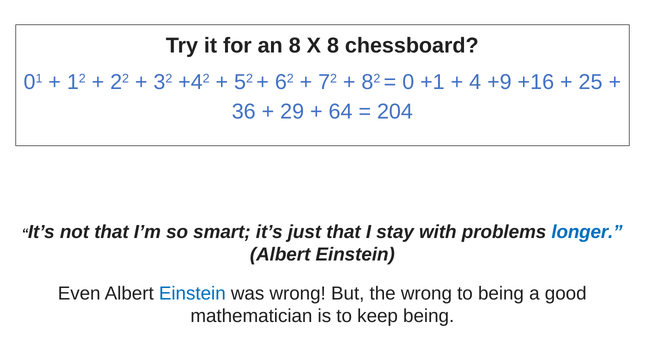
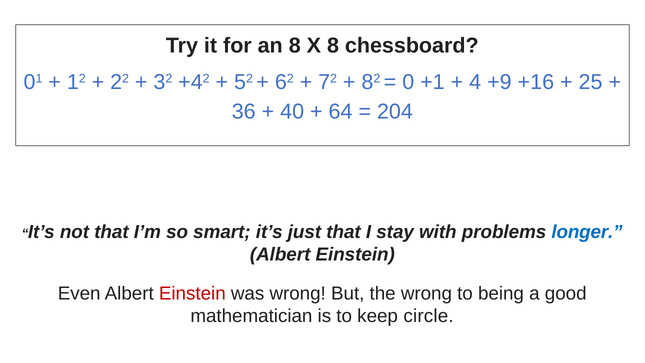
29: 29 -> 40 (292, 112)
Einstein colour: blue -> red (192, 293)
keep being: being -> circle (429, 316)
